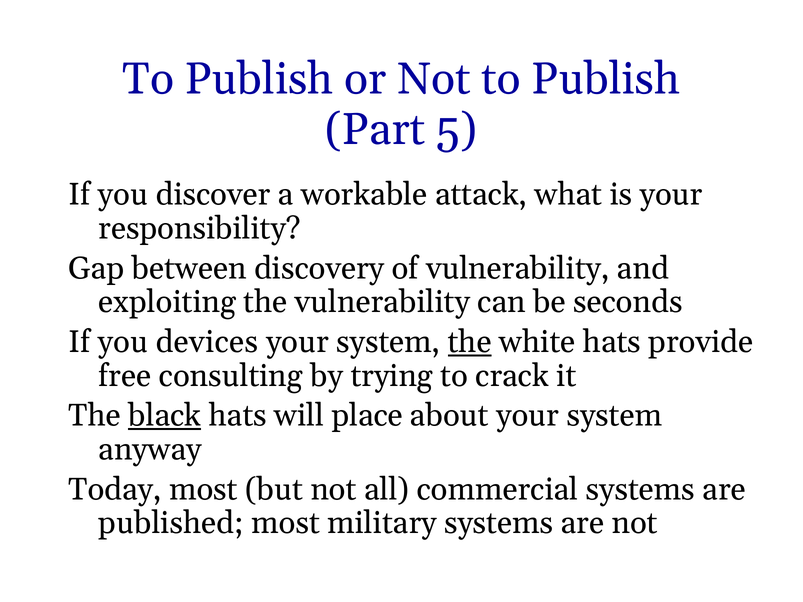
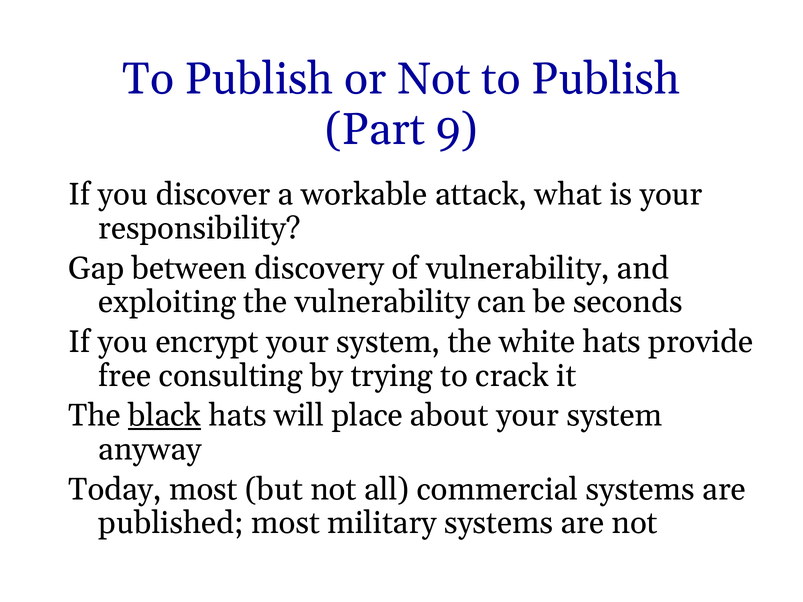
5: 5 -> 9 (457, 130)
devices: devices -> encrypt (207, 342)
the underline: present -> none (470, 342)
